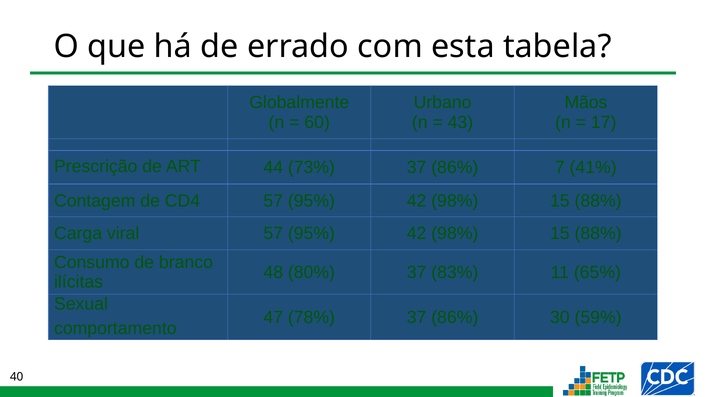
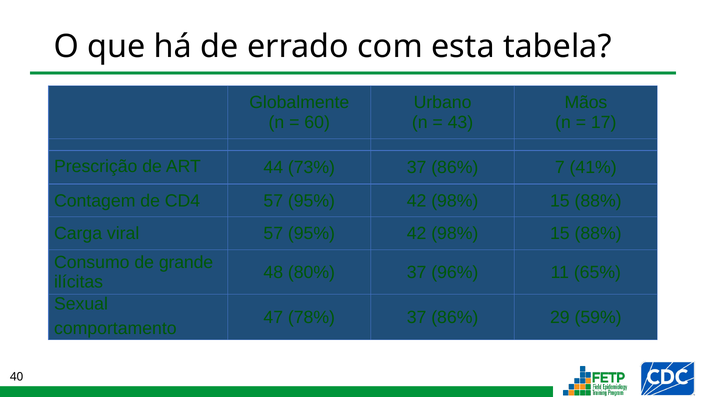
branco: branco -> grande (186, 263)
83%: 83% -> 96% (455, 272)
30: 30 -> 29 (560, 318)
